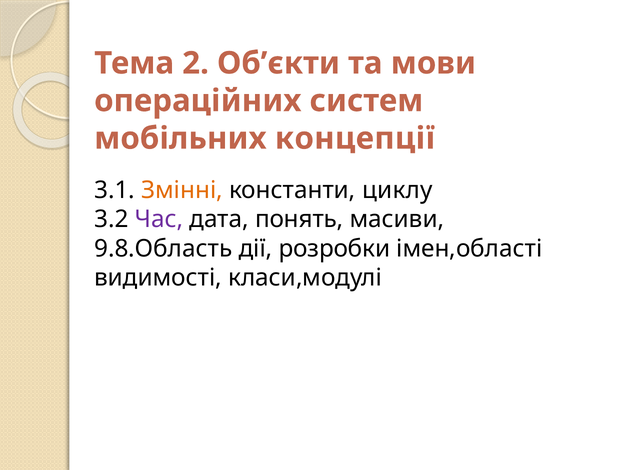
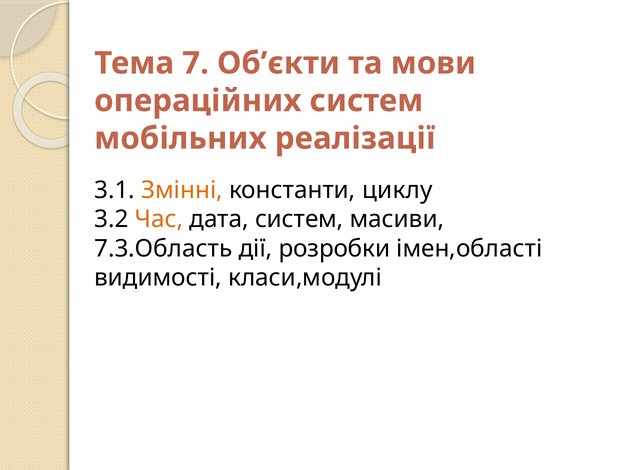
2: 2 -> 7 (196, 63)
концепції: концепції -> реалізації (355, 138)
Час colour: purple -> orange (159, 219)
дата понять: понять -> систем (299, 219)
9.8.Область: 9.8.Область -> 7.3.Область (163, 248)
